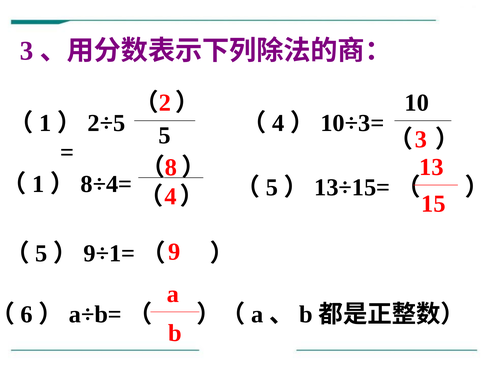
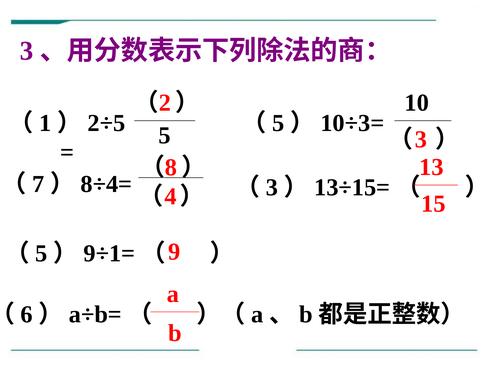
4: 4 -> 5 (278, 123)
1: 1 -> 7 (38, 184)
5: 5 -> 3 (272, 187)
